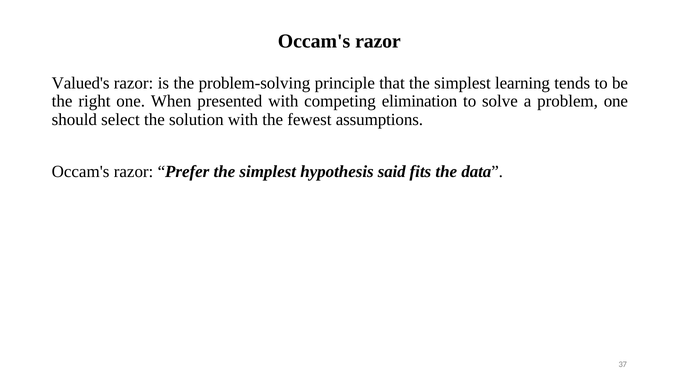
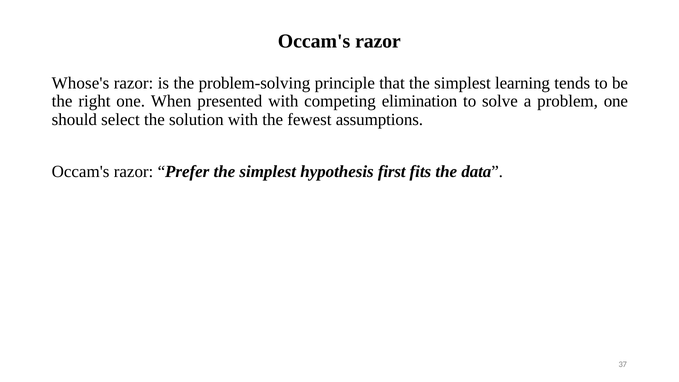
Valued's: Valued's -> Whose's (80, 83)
said: said -> first (392, 172)
